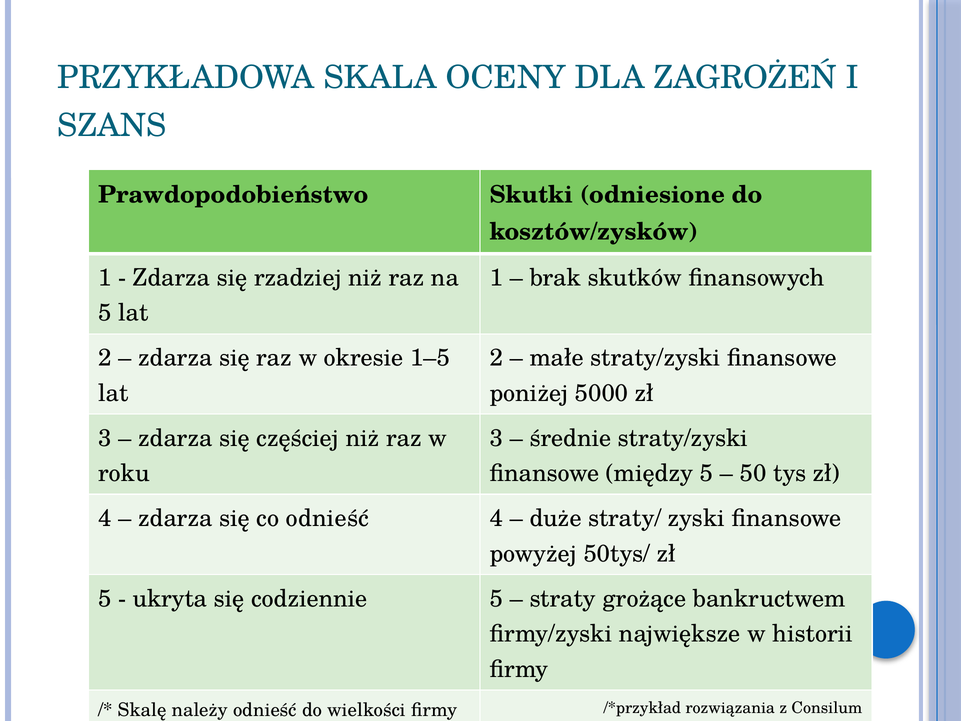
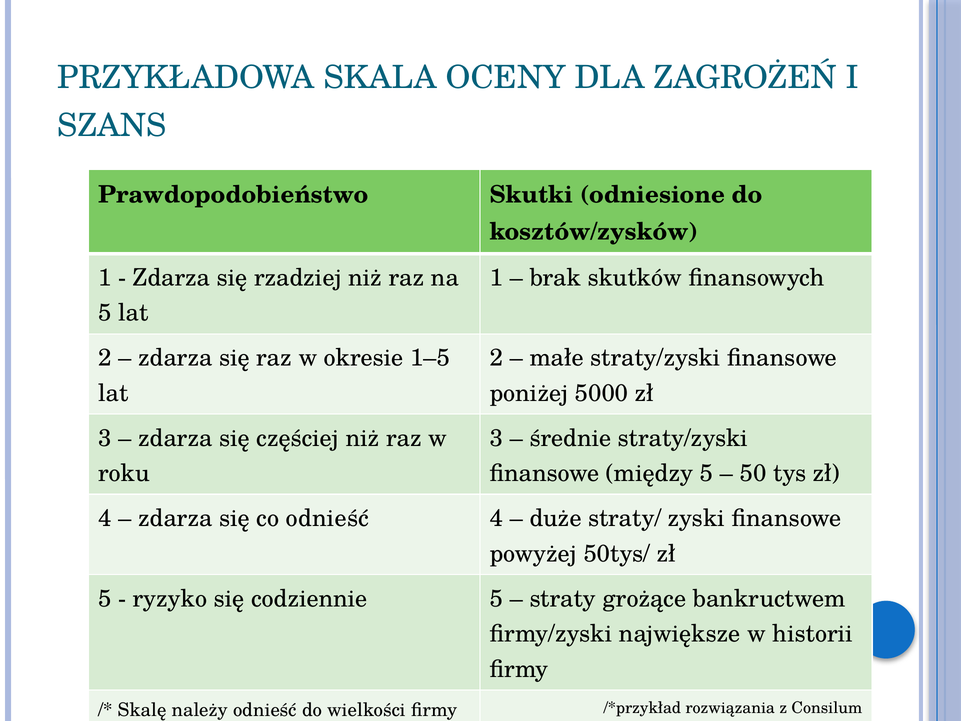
ukryta: ukryta -> ryzyko (170, 598)
